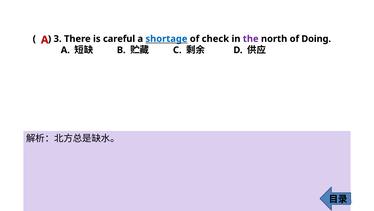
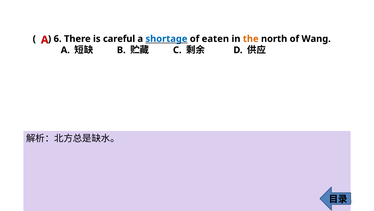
3: 3 -> 6 (58, 39)
check: check -> eaten (215, 39)
the colour: purple -> orange (251, 39)
Doing: Doing -> Wang (316, 39)
